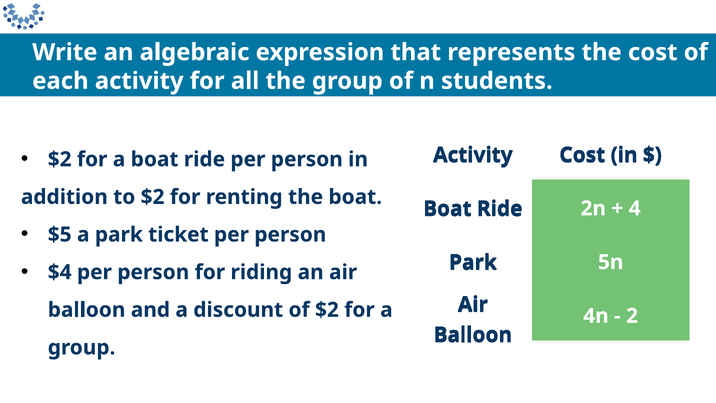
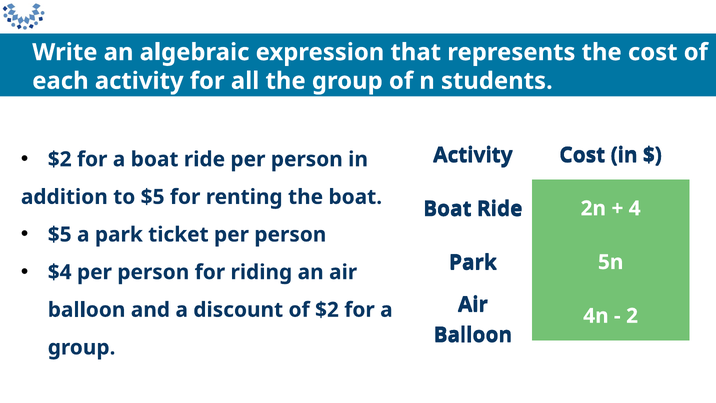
to $2: $2 -> $5 (153, 197)
